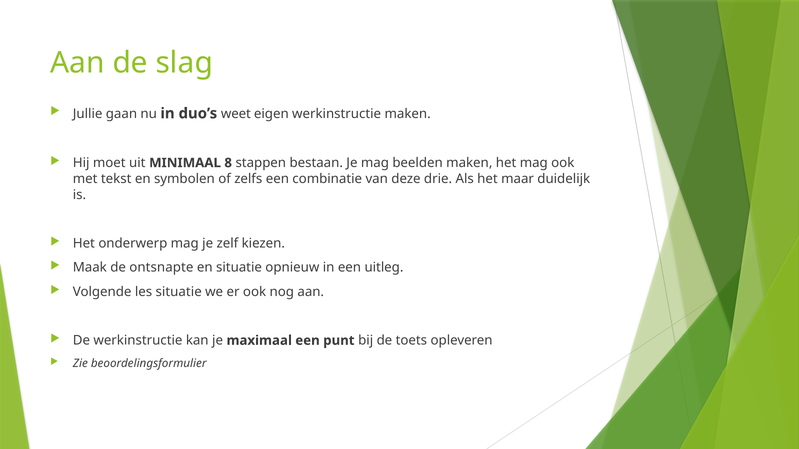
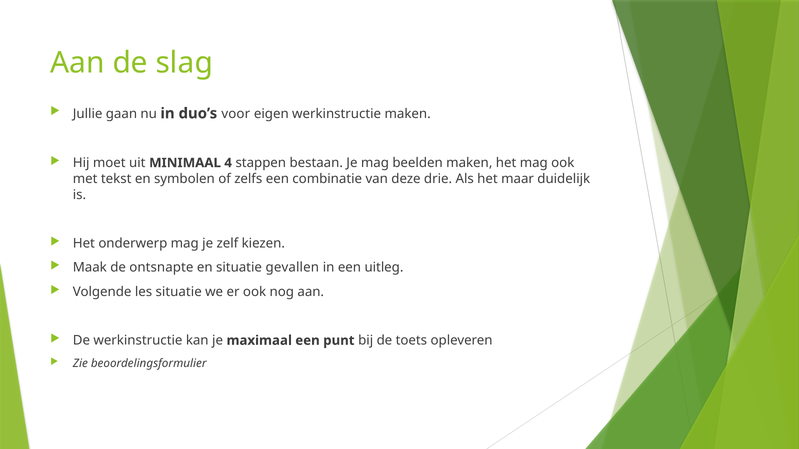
weet: weet -> voor (236, 114)
8: 8 -> 4 (228, 163)
opnieuw: opnieuw -> gevallen (292, 268)
